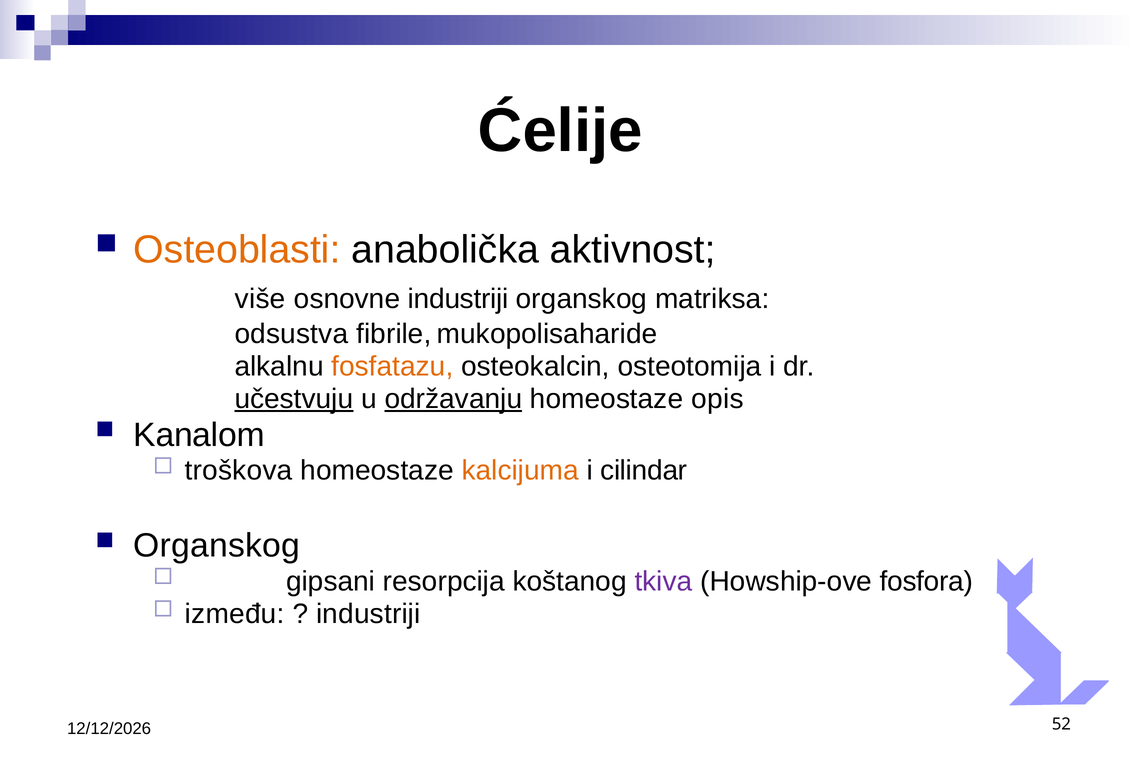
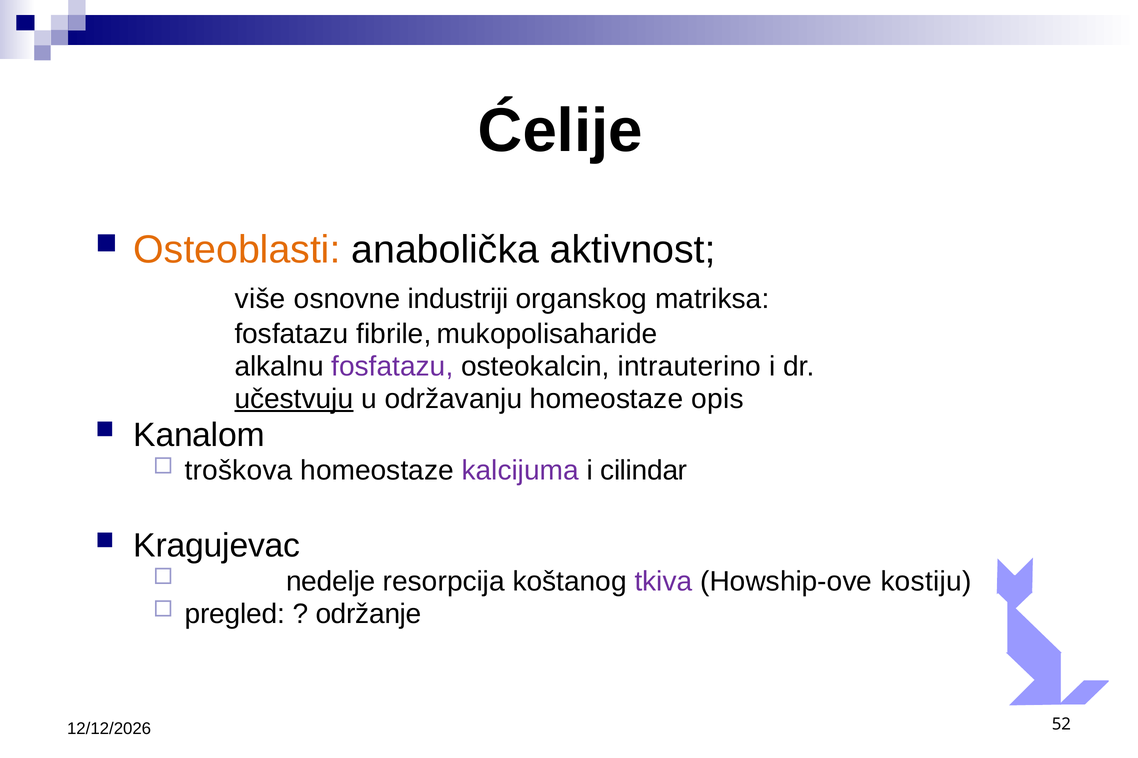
odsustva: odsustva -> fosfatazu (292, 334)
fosfatazu colour: orange -> purple (392, 367)
osteotomija: osteotomija -> intrauterino (689, 367)
održavanju underline: present -> none (453, 399)
kalcijuma colour: orange -> purple (520, 471)
Organskog: Organskog -> Kragujevac (217, 546)
gipsani: gipsani -> nedelje (331, 582)
fosfora: fosfora -> kostiju (926, 582)
između: između -> pregled (235, 614)
industriji: industriji -> održanje (369, 614)
